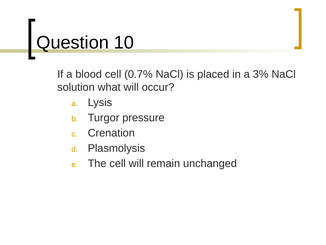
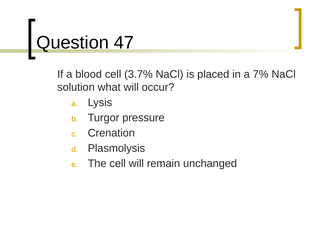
10: 10 -> 47 (124, 43)
0.7%: 0.7% -> 3.7% (138, 74)
3%: 3% -> 7% (261, 74)
